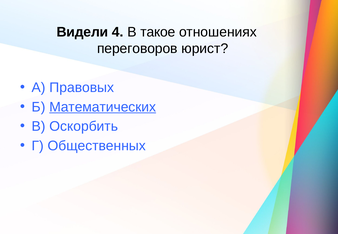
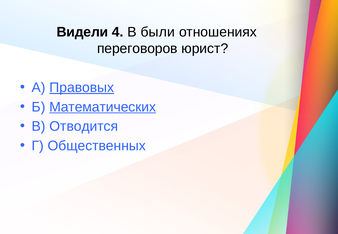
такое: такое -> были (158, 32)
Правовых underline: none -> present (82, 88)
Оскорбить: Оскорбить -> Отводится (84, 126)
